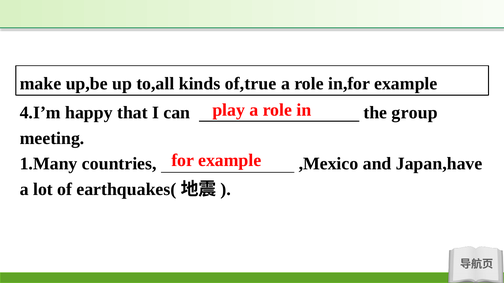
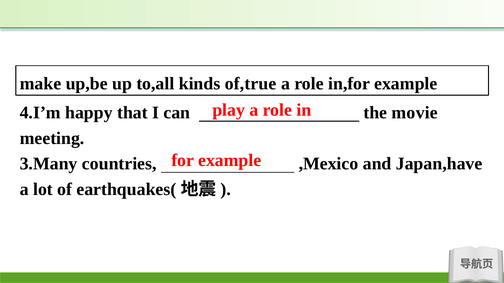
group: group -> movie (415, 113)
1.Many: 1.Many -> 3.Many (49, 164)
